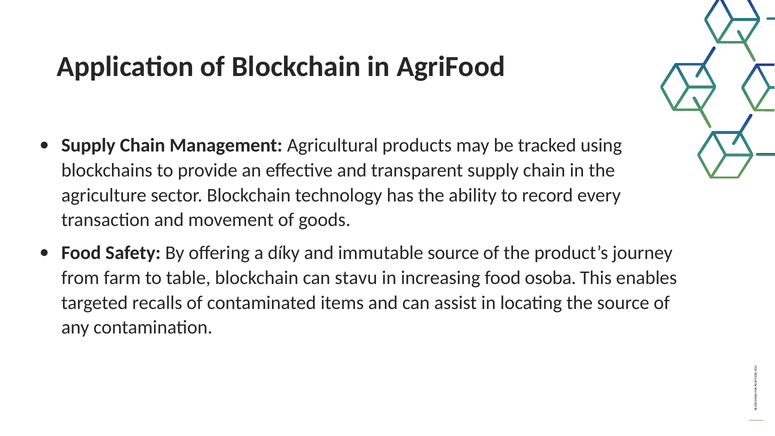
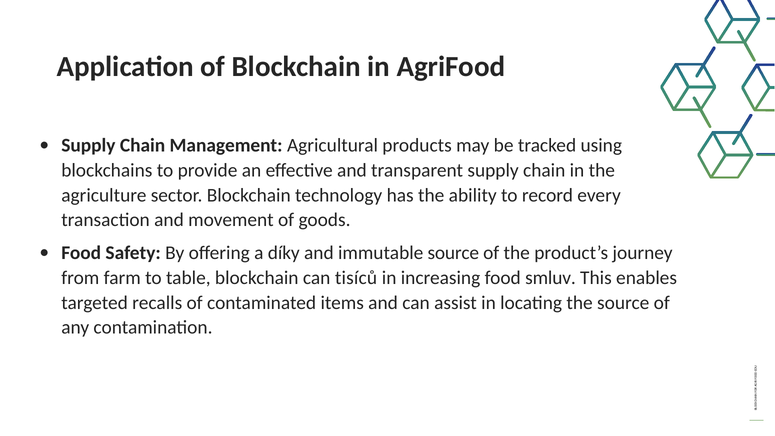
stavu: stavu -> tisíců (356, 278)
osoba: osoba -> smluv (551, 278)
